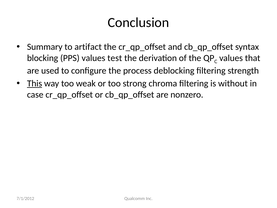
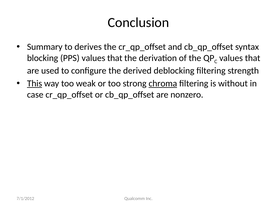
artifact: artifact -> derives (88, 47)
PPS values test: test -> that (115, 58)
process: process -> derived (137, 70)
chroma underline: none -> present (163, 83)
